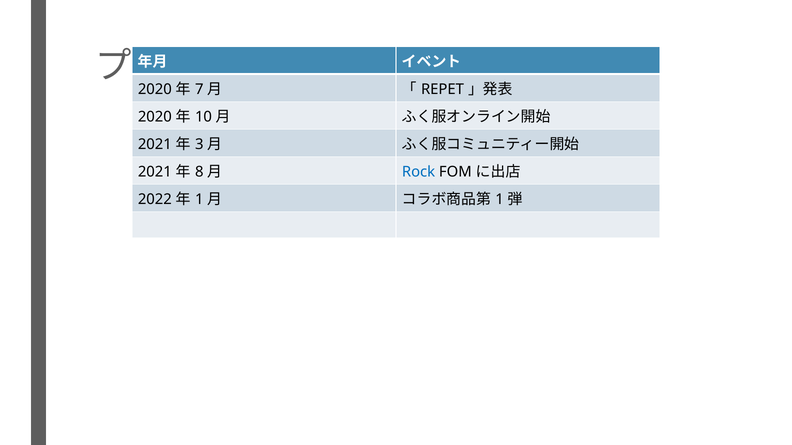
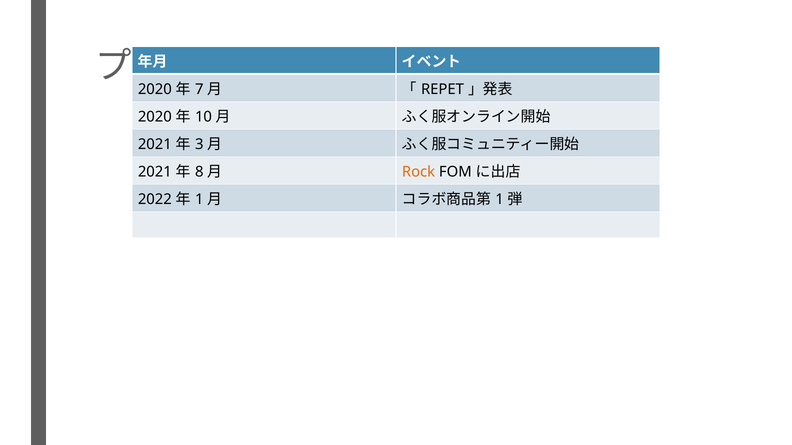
Rock colour: blue -> orange (419, 172)
